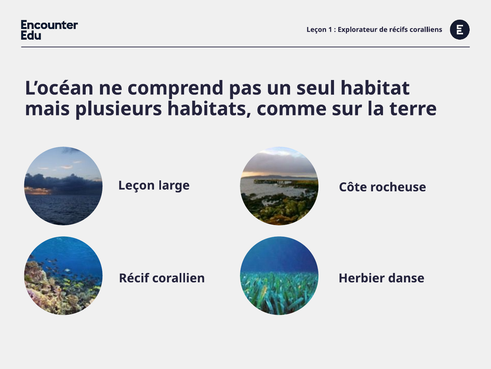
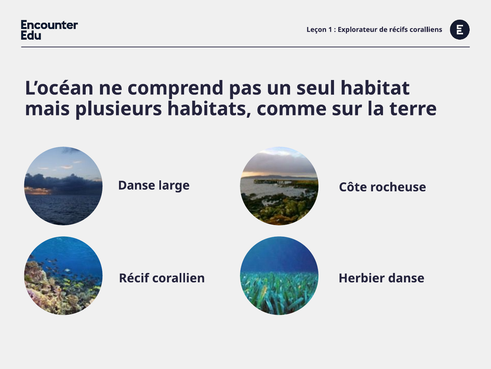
Leçon: Leçon -> Danse (137, 185)
